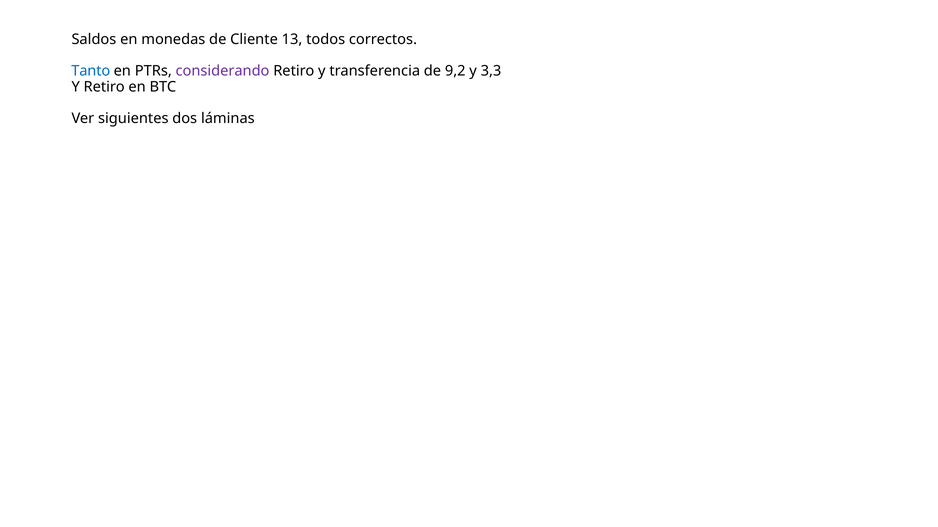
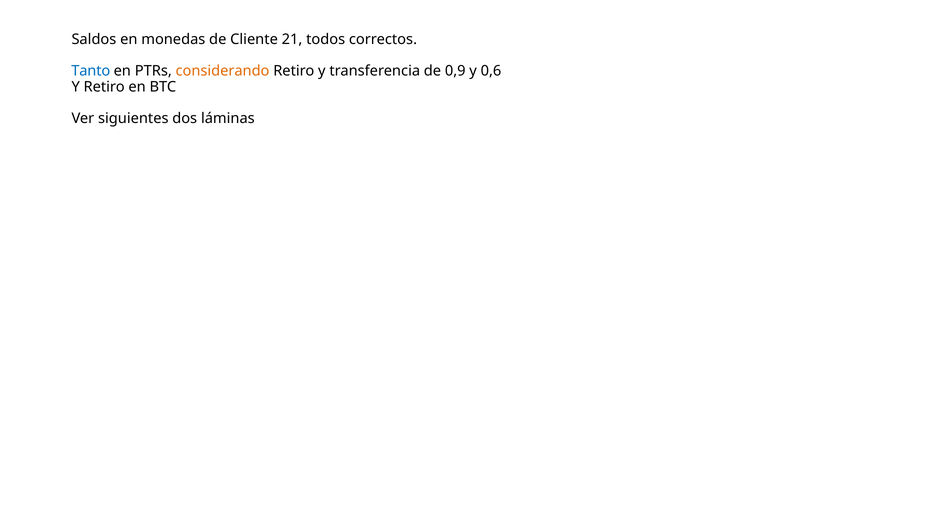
13: 13 -> 21 (292, 39)
considerando colour: purple -> orange (223, 71)
9,2: 9,2 -> 0,9 (455, 71)
3,3: 3,3 -> 0,6 (491, 71)
